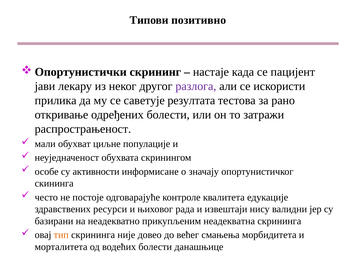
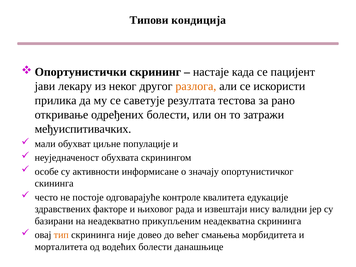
позитивно: позитивно -> кондиција (199, 20)
разлога colour: purple -> orange (196, 86)
распрострањеност: распрострањеност -> међуиспитивачких (83, 129)
ресурси: ресурси -> факторе (110, 209)
